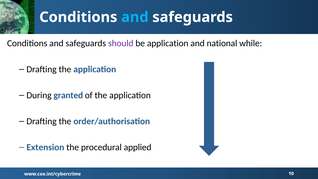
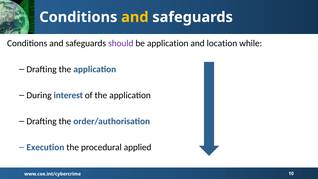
and colour: light blue -> yellow (135, 17)
national: national -> location (222, 43)
granted: granted -> interest (68, 95)
Extension: Extension -> Execution (45, 147)
